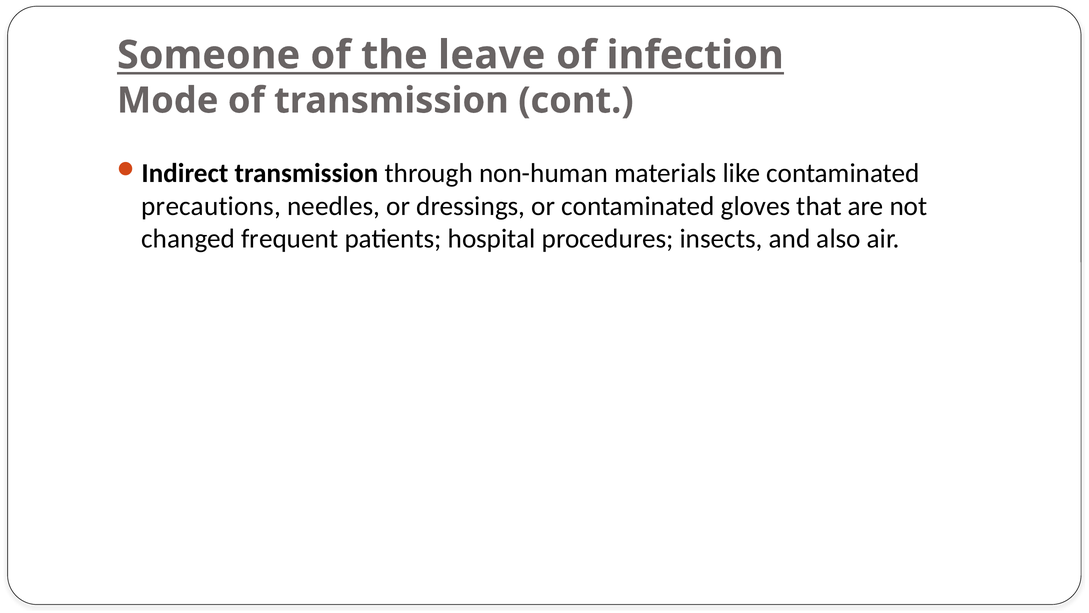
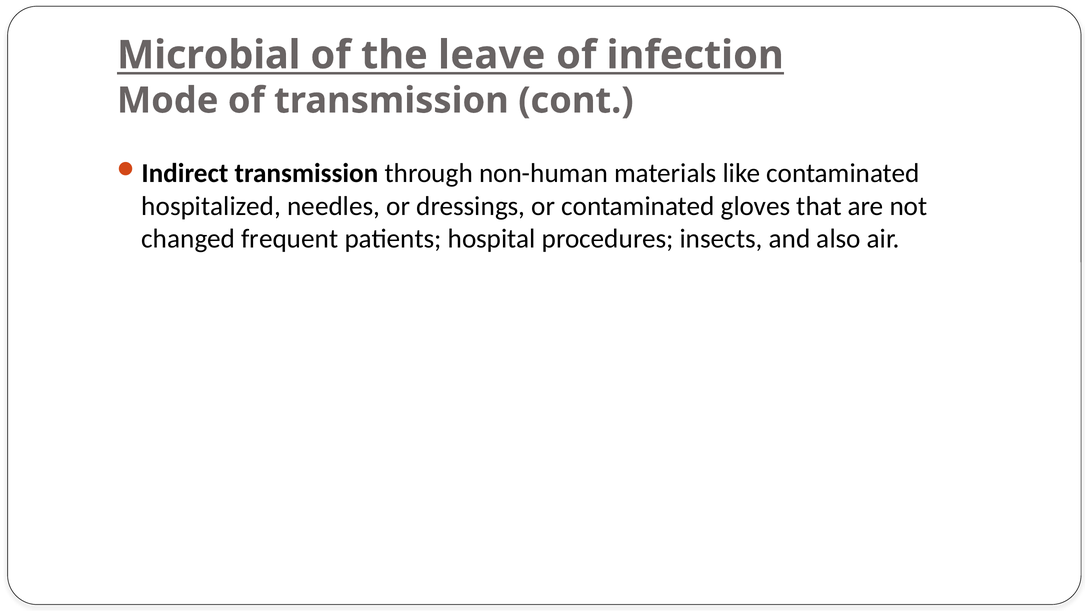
Someone: Someone -> Microbial (209, 55)
precautions: precautions -> hospitalized (211, 206)
